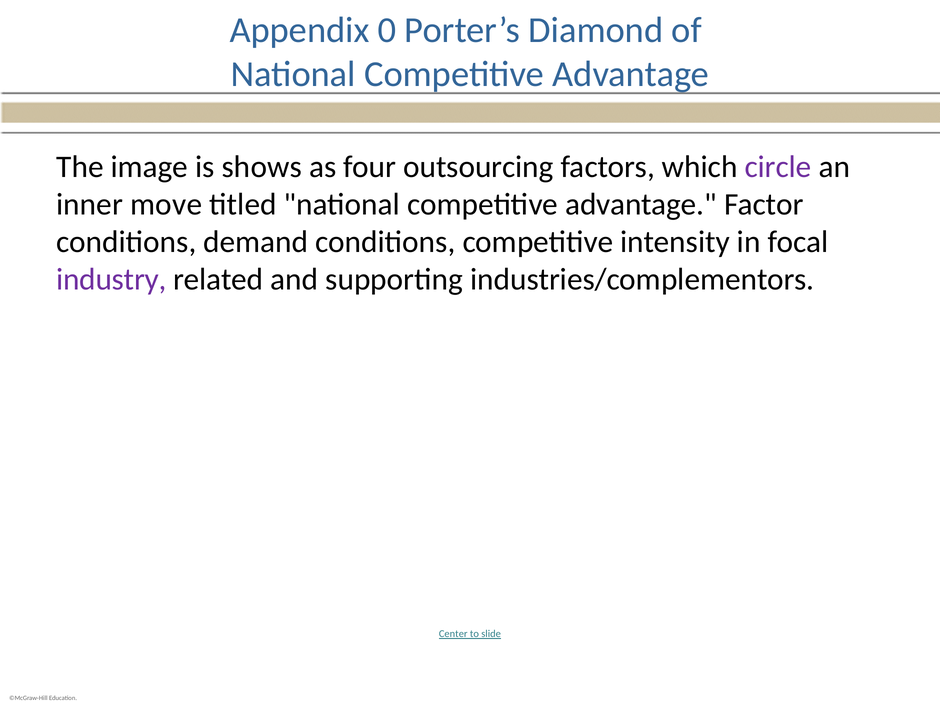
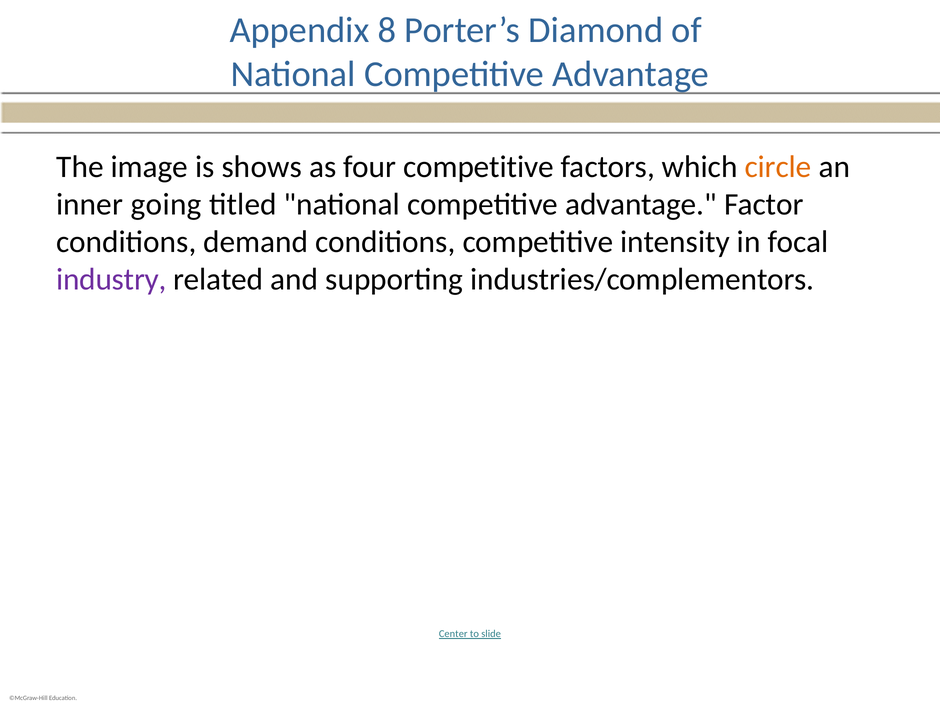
0: 0 -> 8 (387, 30)
four outsourcing: outsourcing -> competitive (478, 167)
circle colour: purple -> orange (778, 167)
move: move -> going (166, 204)
